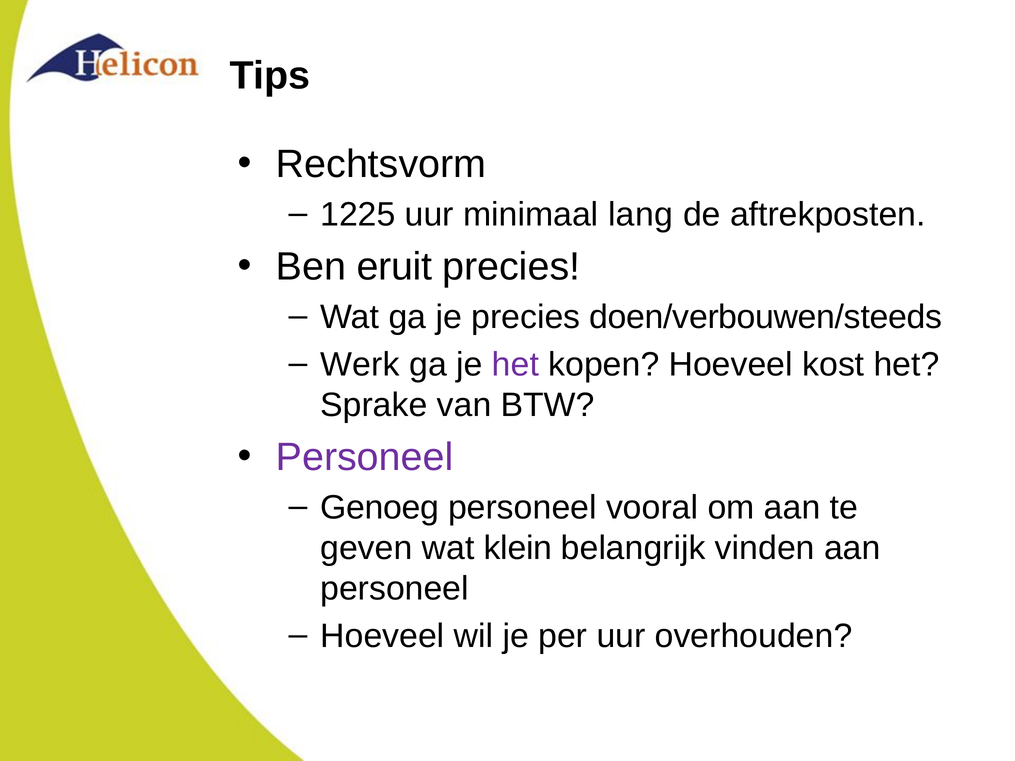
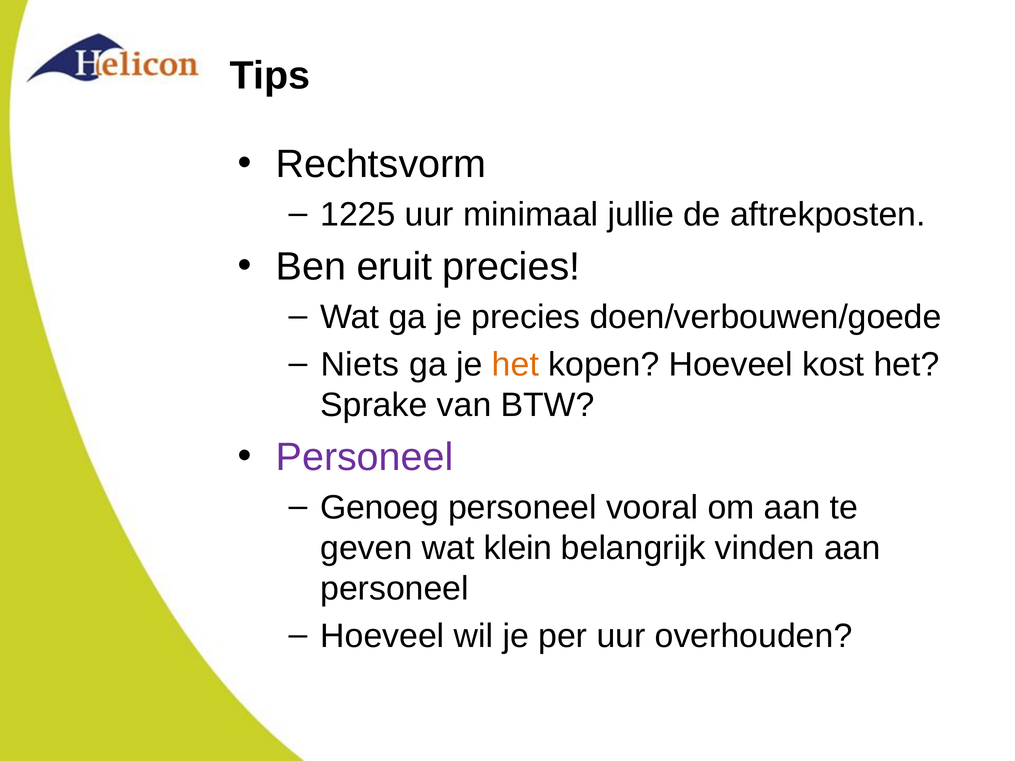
lang: lang -> jullie (641, 215)
doen/verbouwen/steeds: doen/verbouwen/steeds -> doen/verbouwen/goede (766, 317)
Werk: Werk -> Niets (360, 365)
het colour: purple -> orange (515, 365)
